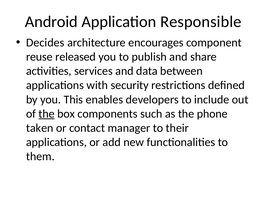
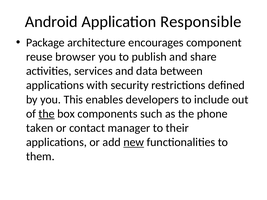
Decides: Decides -> Package (45, 43)
released: released -> browser (76, 57)
new underline: none -> present (134, 142)
